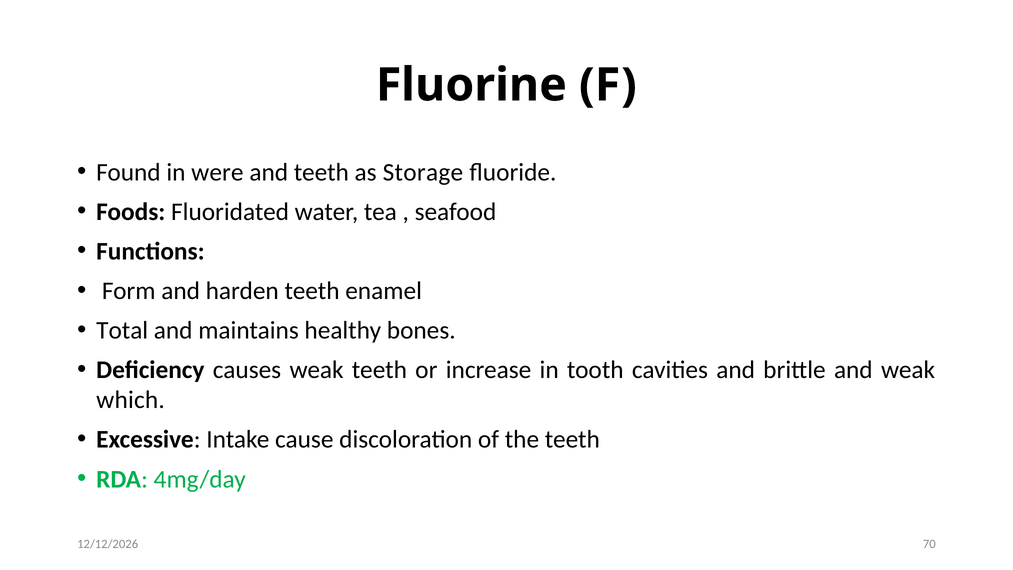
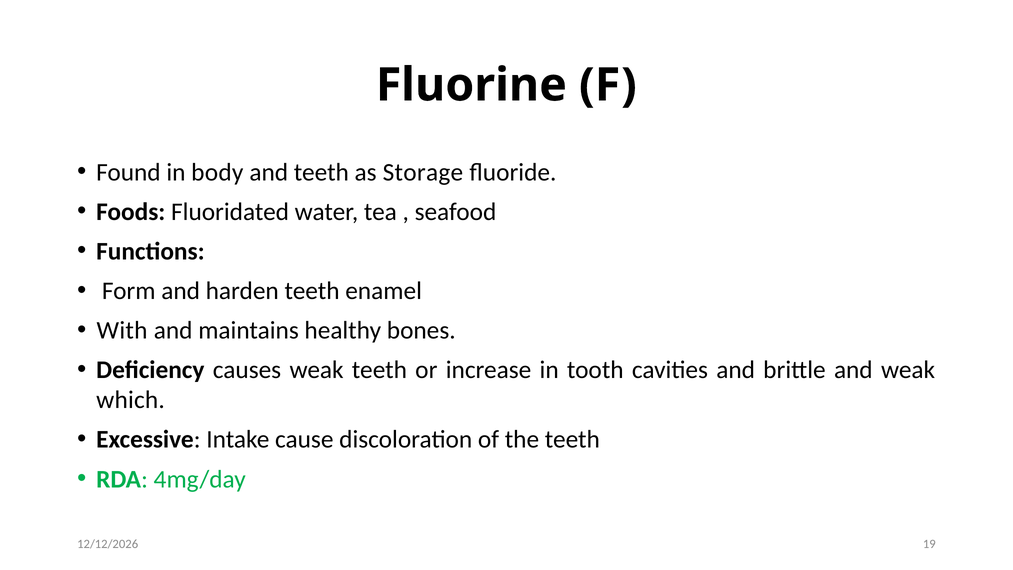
were: were -> body (217, 172)
Total: Total -> With (122, 330)
70: 70 -> 19 (929, 544)
